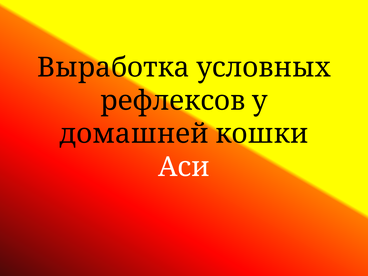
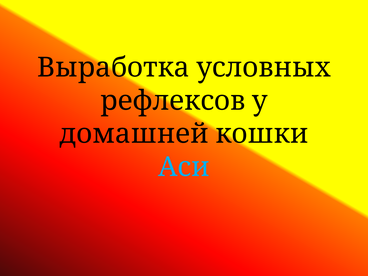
Аси colour: white -> light blue (184, 167)
